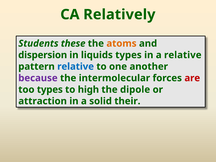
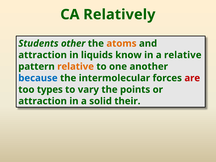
these: these -> other (73, 43)
dispersion: dispersion -> attraction (43, 55)
liquids types: types -> know (128, 55)
relative colour: blue -> orange (76, 67)
because colour: purple -> blue (38, 78)
high: high -> vary (88, 90)
dipole: dipole -> points (135, 90)
